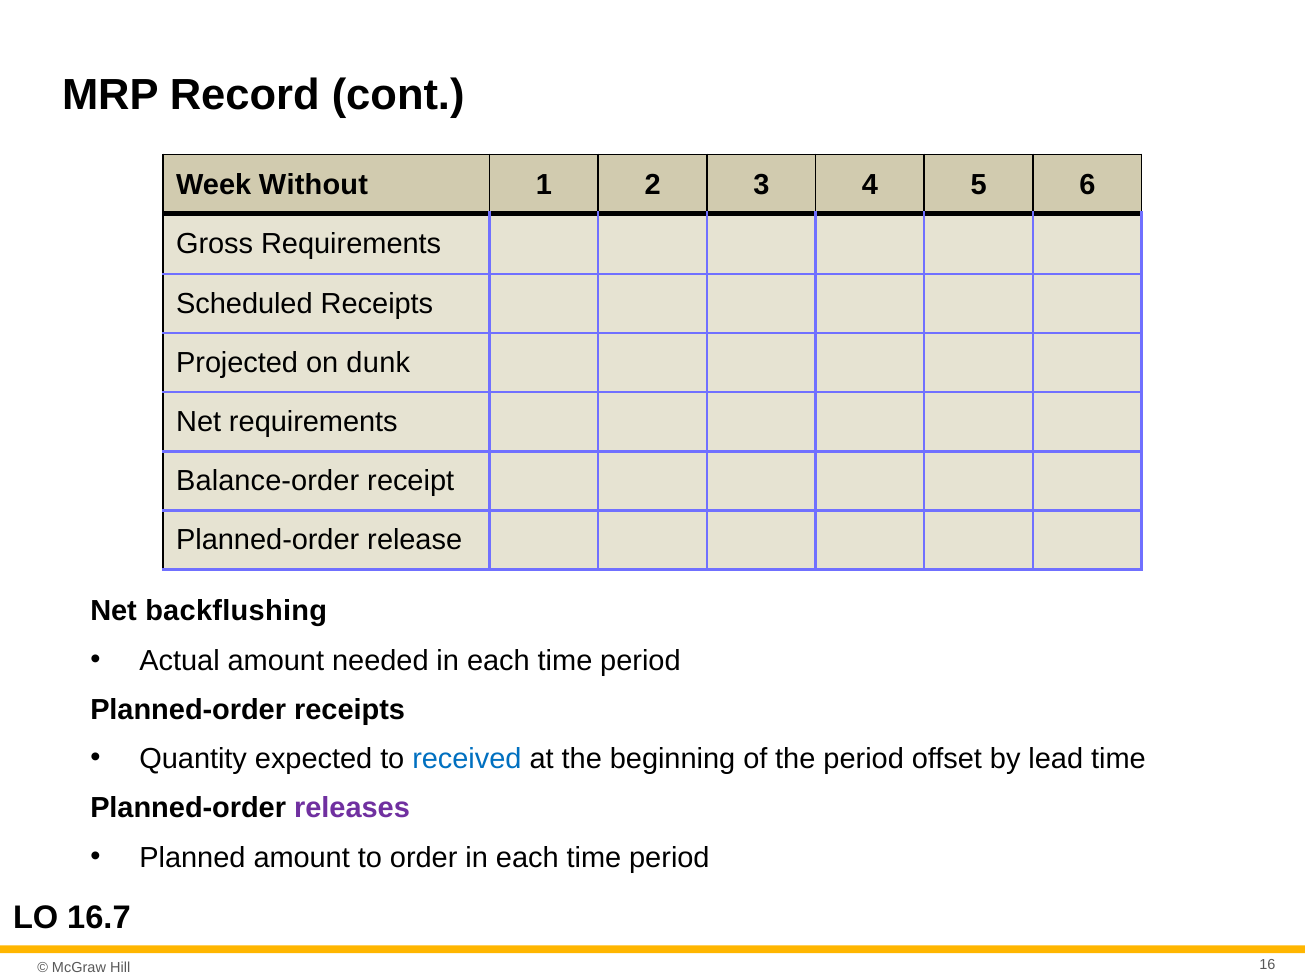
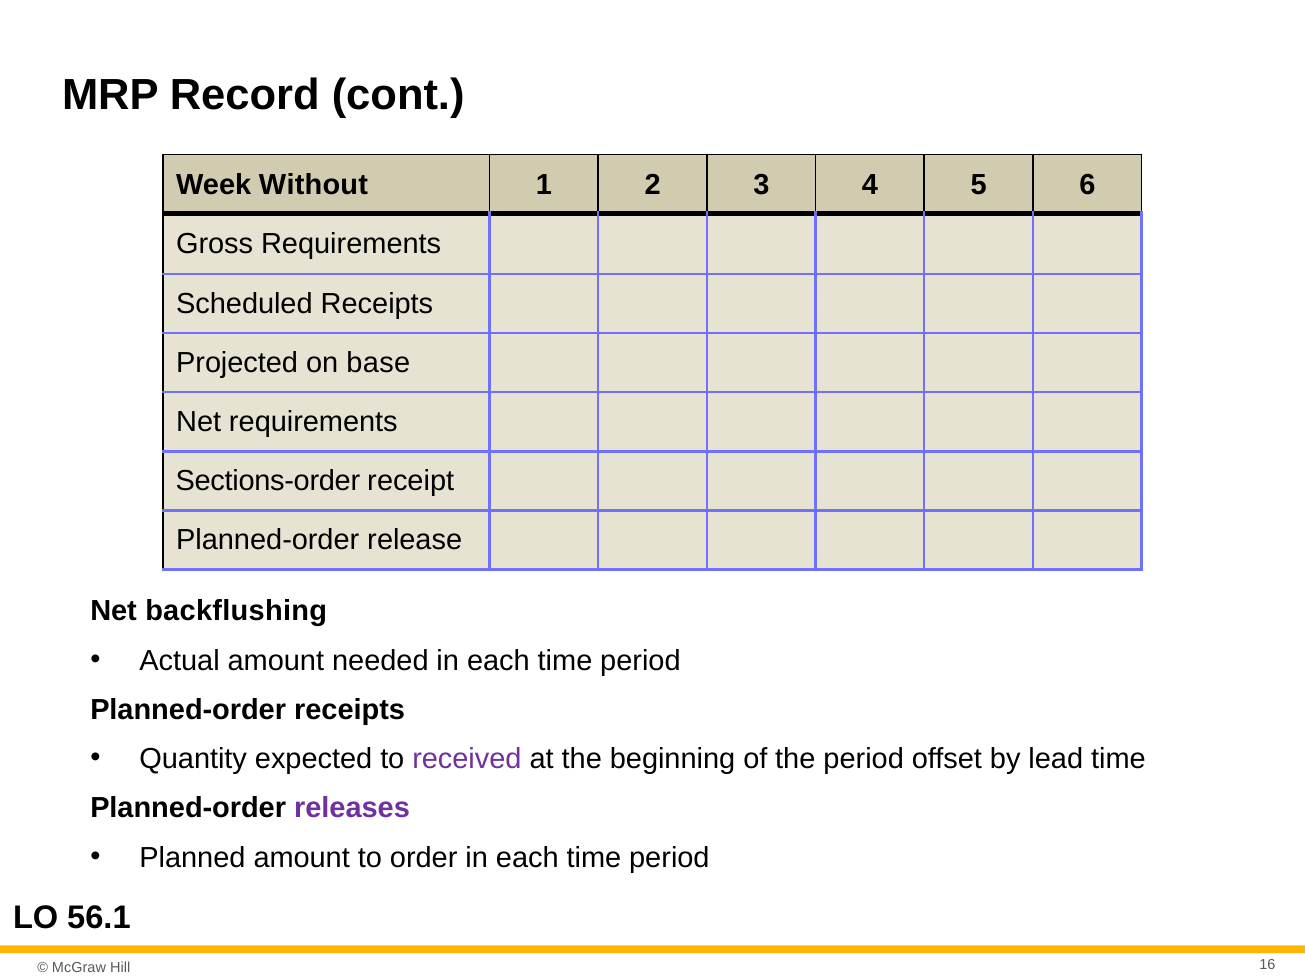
dunk: dunk -> base (378, 363)
Balance-order: Balance-order -> Sections-order (268, 481)
received colour: blue -> purple (467, 759)
16.7: 16.7 -> 56.1 (99, 918)
